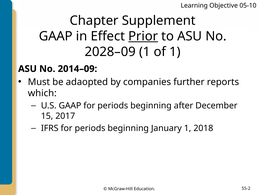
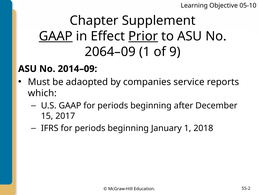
GAAP underline: none -> present (56, 36)
2028–09: 2028–09 -> 2064–09 (110, 52)
of 1: 1 -> 9 (175, 52)
further: further -> service (189, 82)
